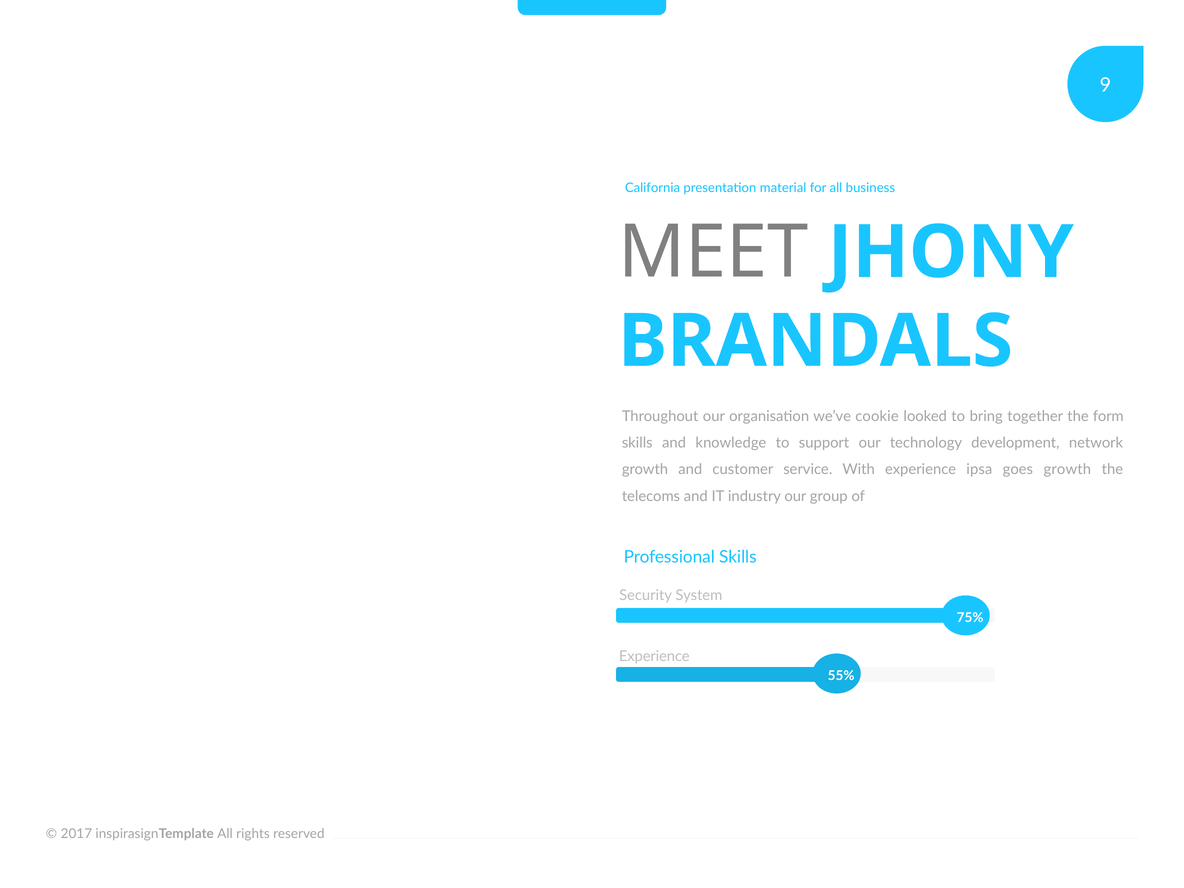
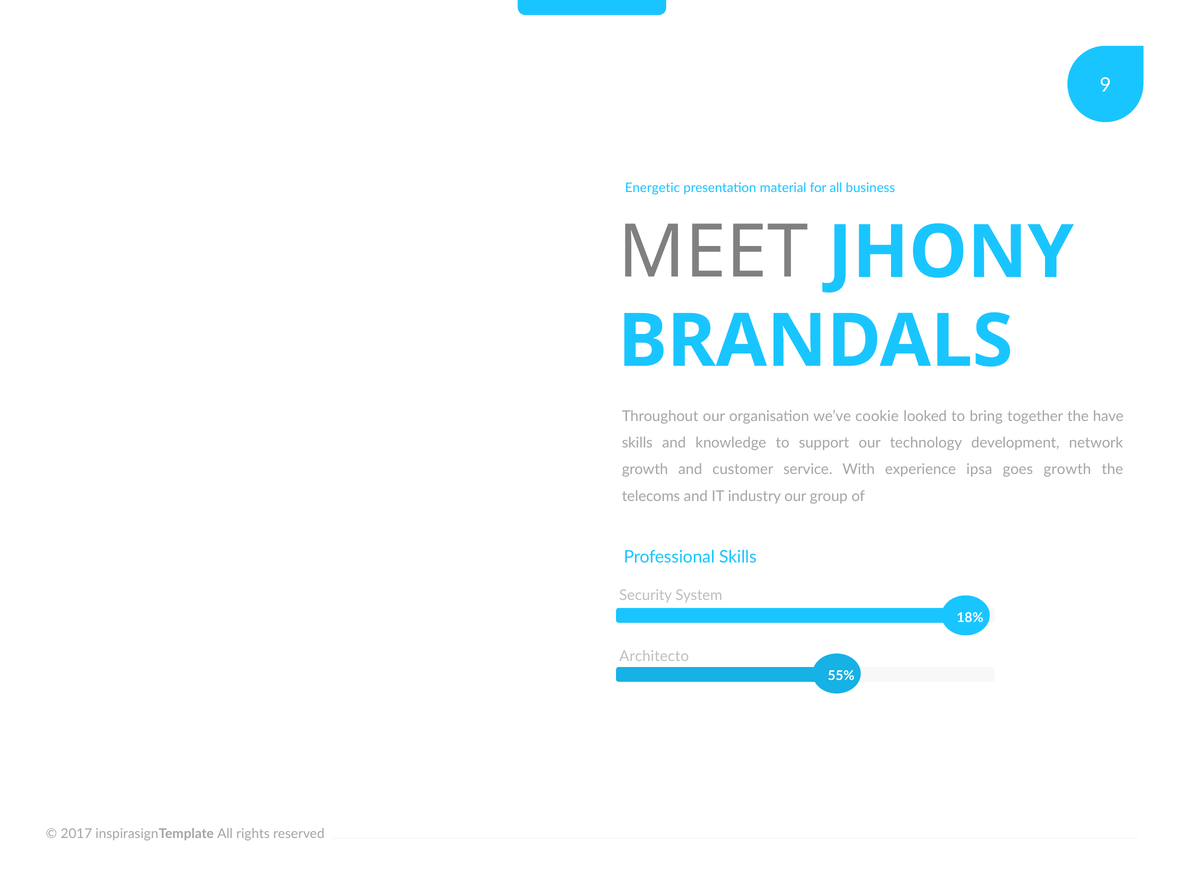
California: California -> Energetic (652, 188)
form: form -> have (1108, 416)
75%: 75% -> 18% (970, 618)
Experience: Experience -> Architecto (654, 656)
